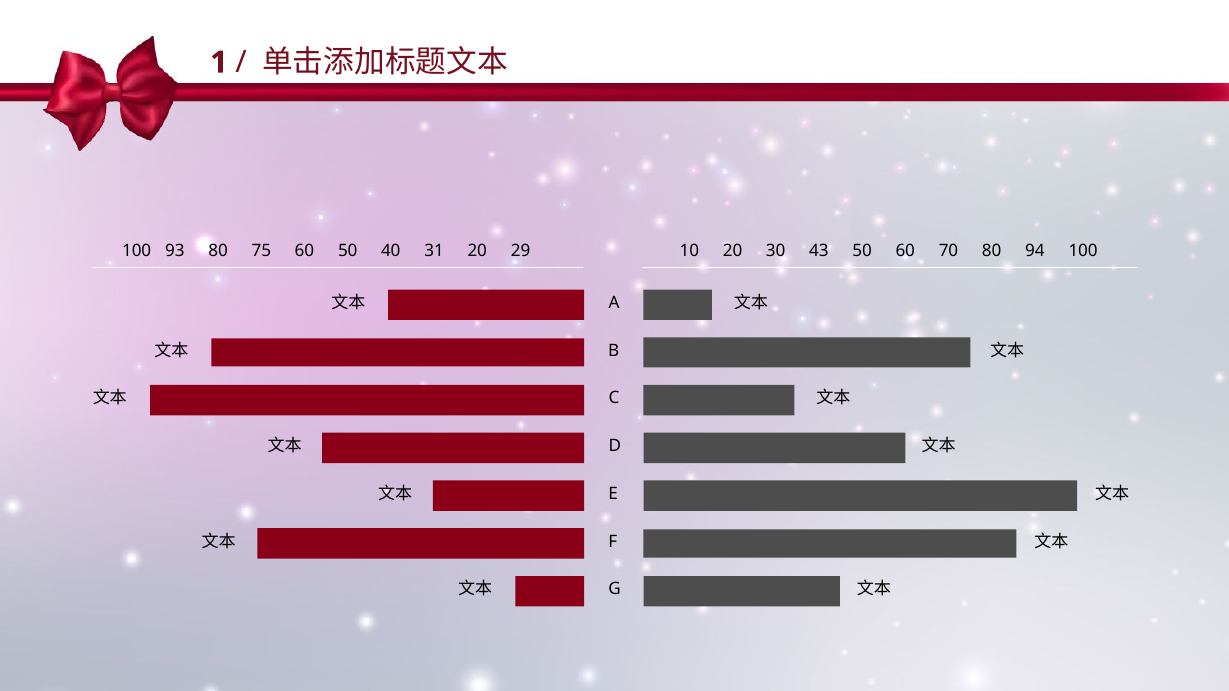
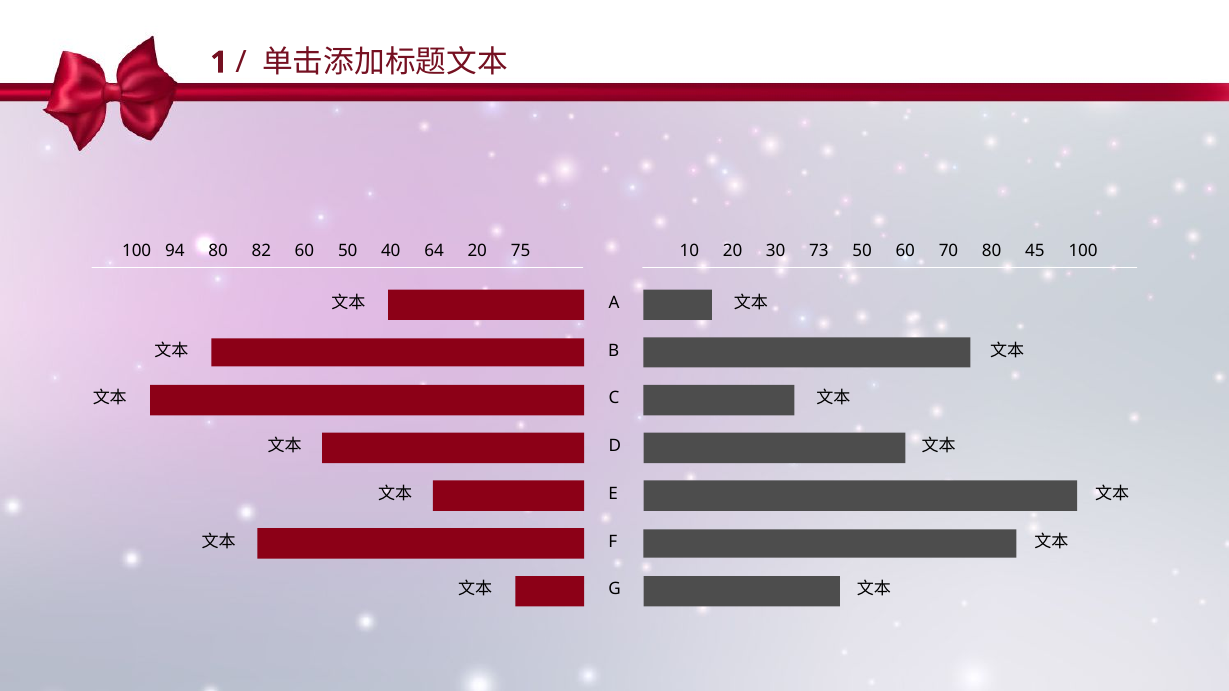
93: 93 -> 94 (175, 251)
75: 75 -> 82 (261, 251)
31: 31 -> 64 (434, 251)
29: 29 -> 75 (521, 251)
43: 43 -> 73 (819, 251)
94: 94 -> 45 (1035, 251)
